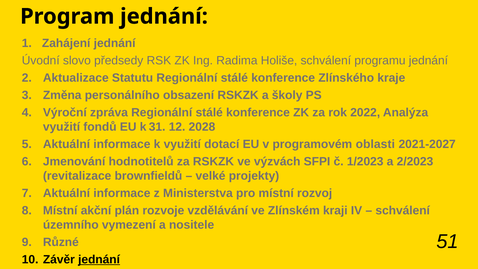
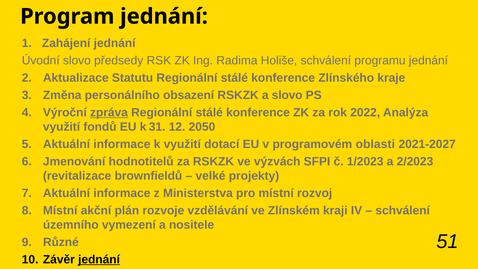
a školy: školy -> slovo (287, 95)
zpráva underline: none -> present (109, 112)
2028: 2028 -> 2050 (202, 127)
